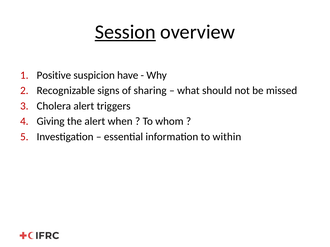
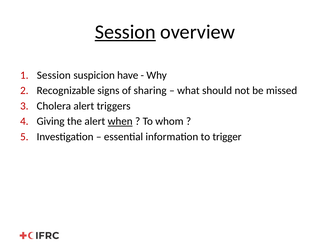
Positive: Positive -> Session (54, 75)
when underline: none -> present (120, 122)
within: within -> trigger (227, 137)
